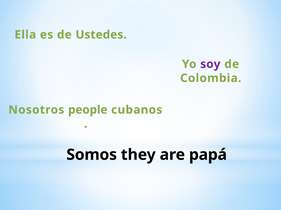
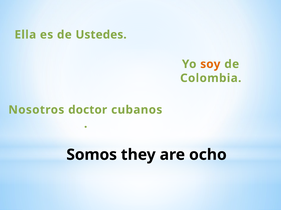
soy colour: purple -> orange (210, 64)
people: people -> doctor (88, 110)
papá: papá -> ocho (208, 155)
